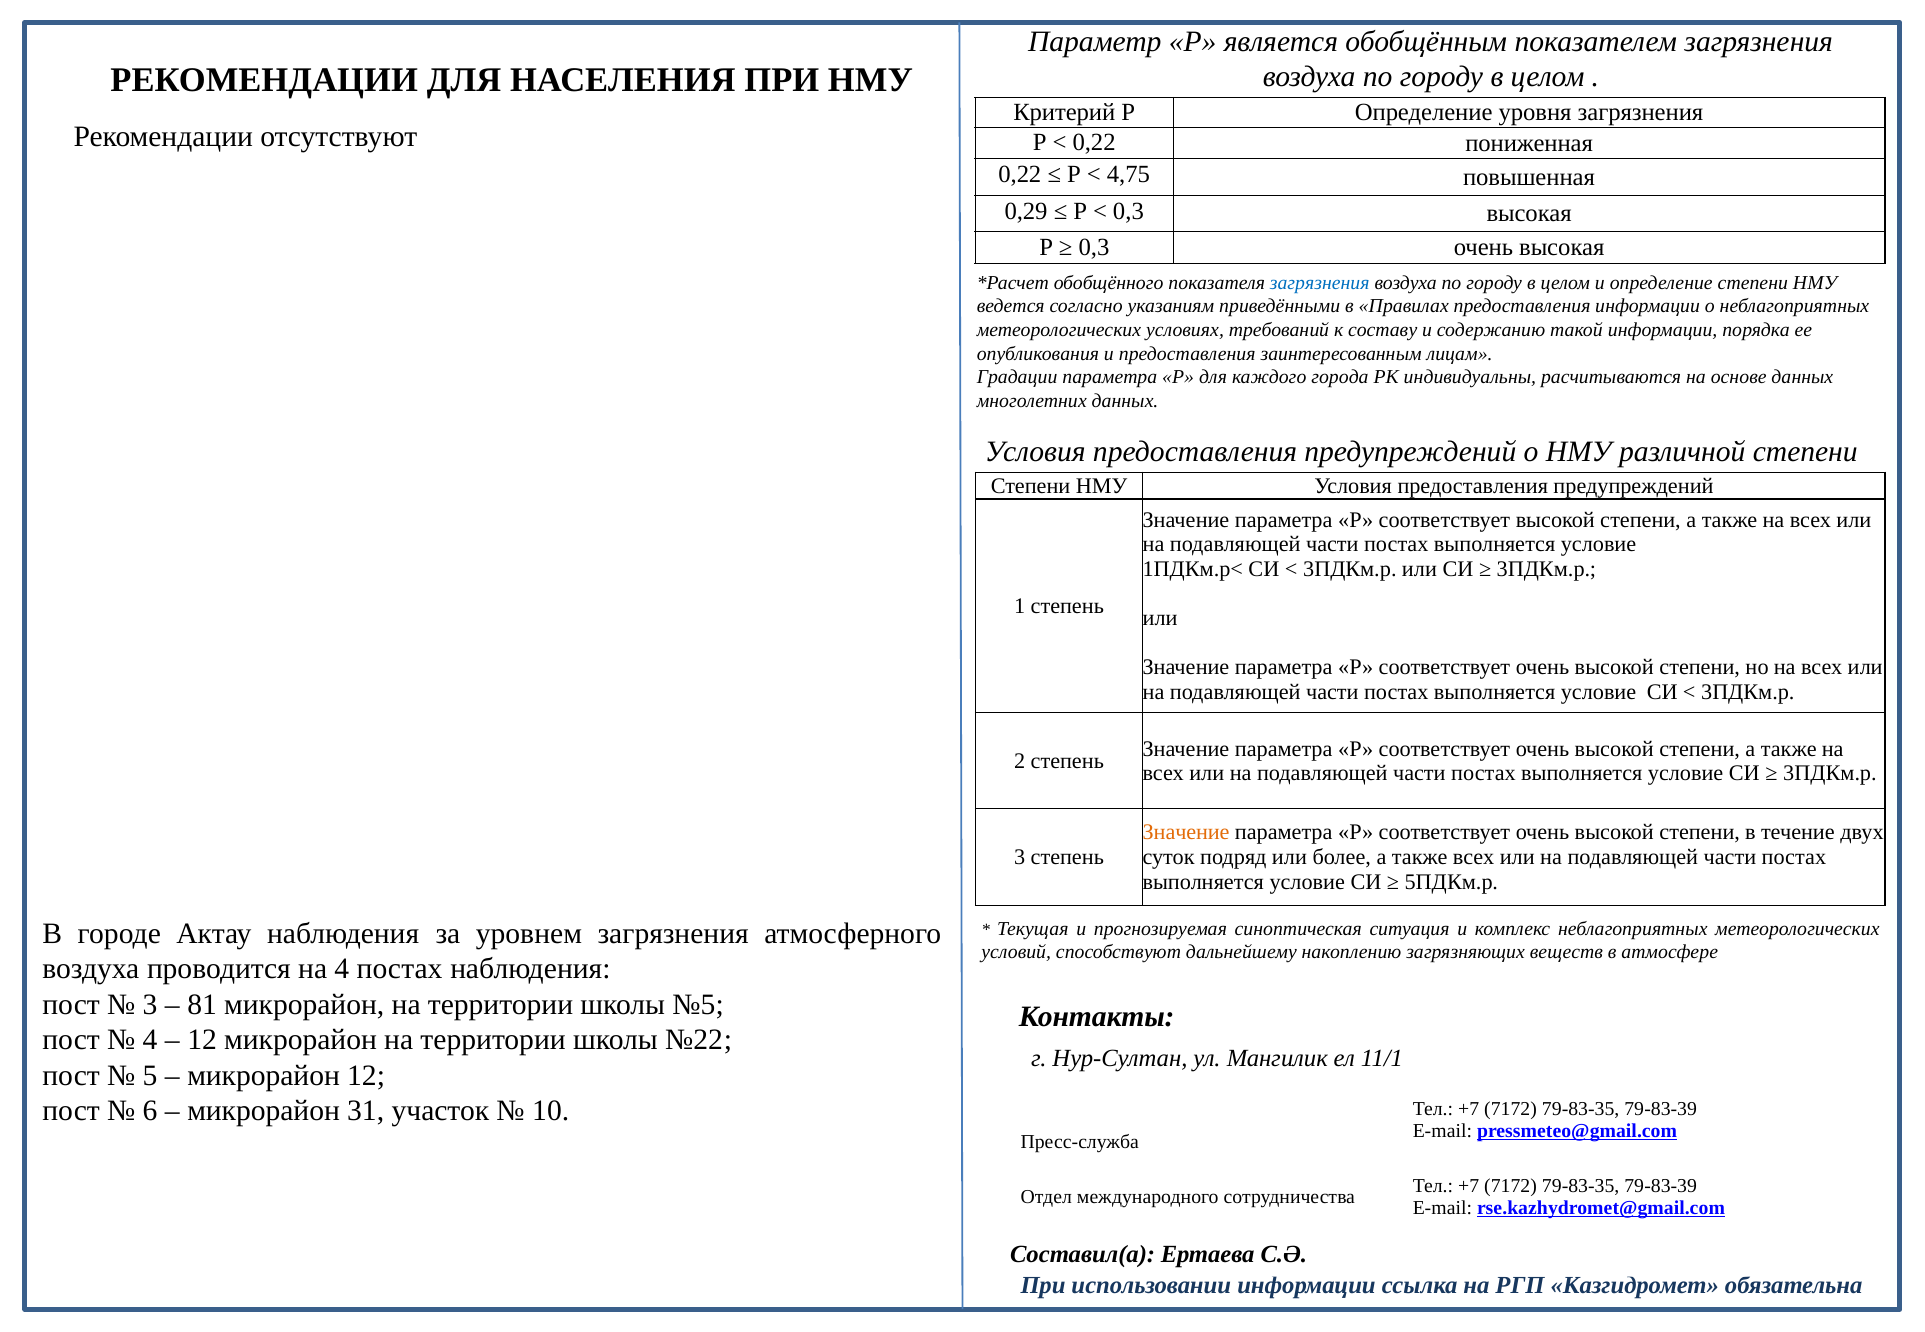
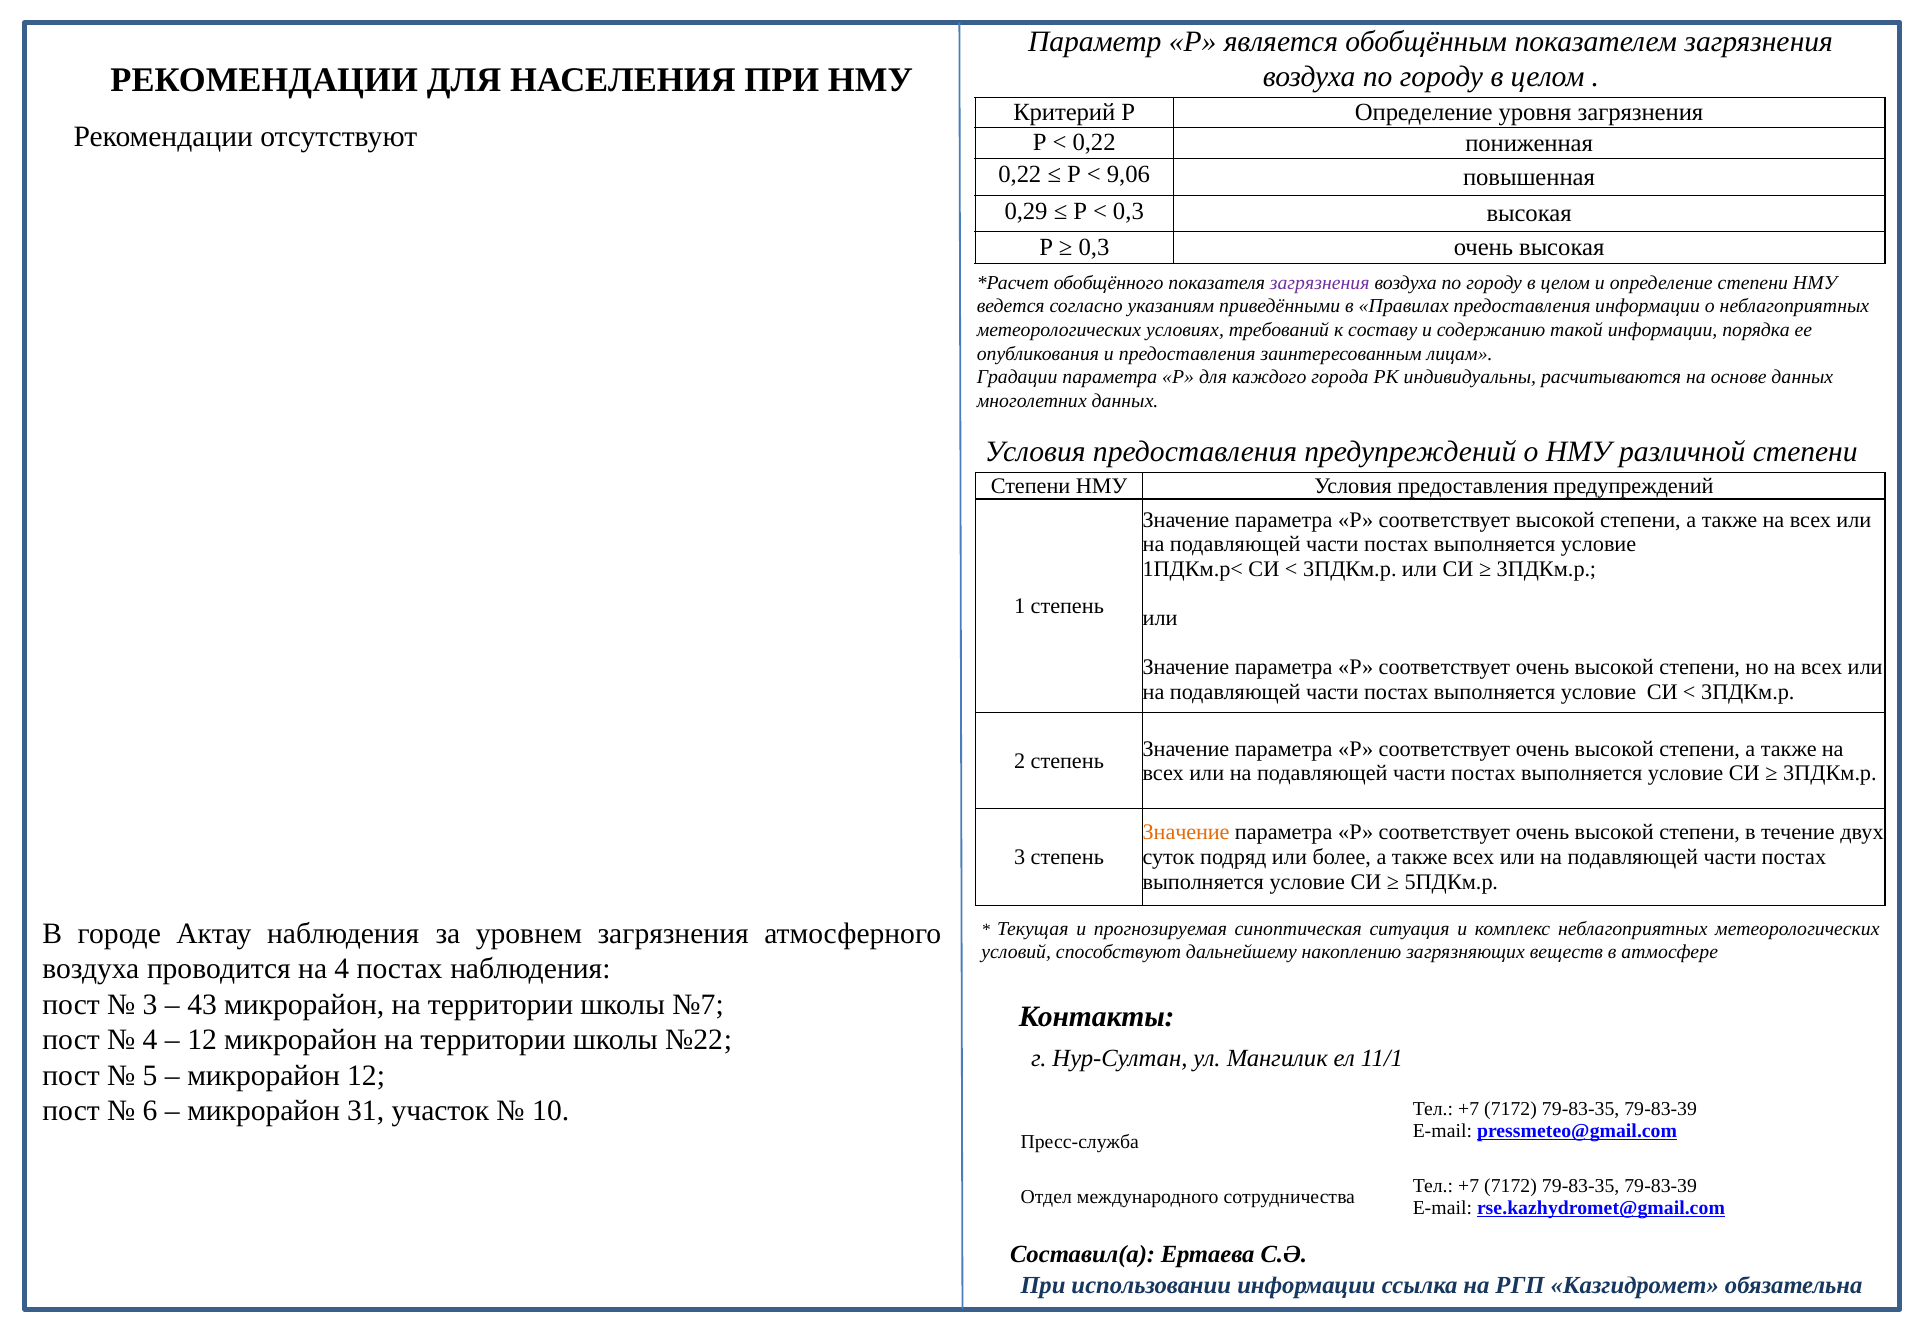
4,75: 4,75 -> 9,06 (1128, 175)
загрязнения colour: blue -> purple (1320, 283)
81: 81 -> 43 (202, 1005)
№5: №5 -> №7 (698, 1005)
